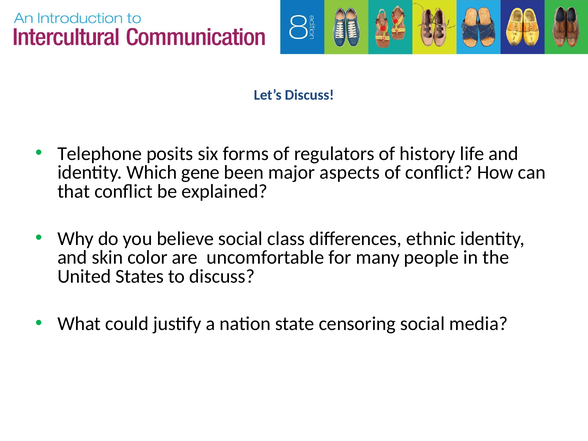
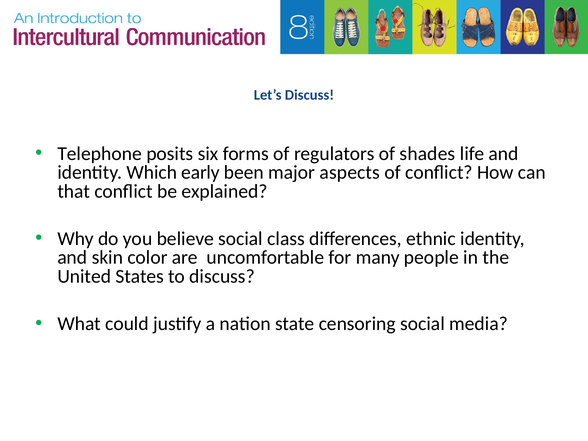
history: history -> shades (427, 154)
gene: gene -> early (201, 172)
